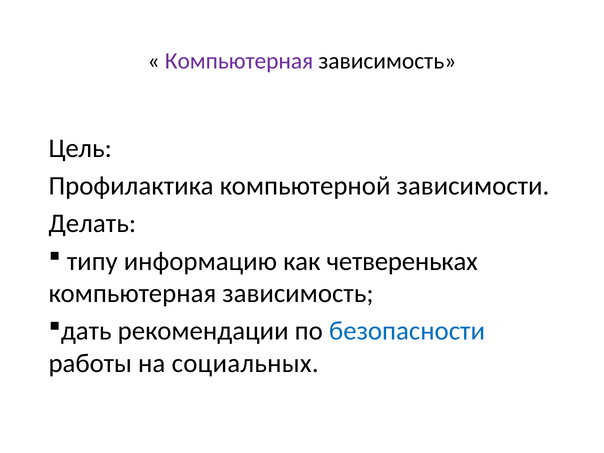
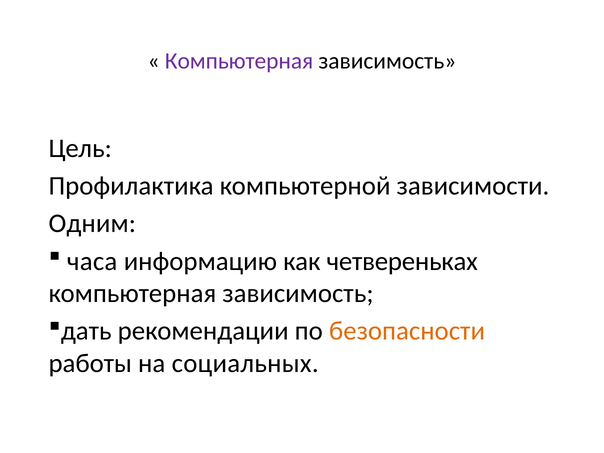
Делать: Делать -> Одним (92, 224)
типу: типу -> часа (92, 261)
безопасности colour: blue -> orange (407, 331)
